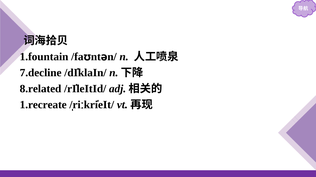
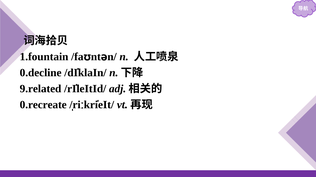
7.decline: 7.decline -> 0.decline (41, 73)
8.related: 8.related -> 9.related (41, 89)
1.recreate: 1.recreate -> 0.recreate (43, 105)
